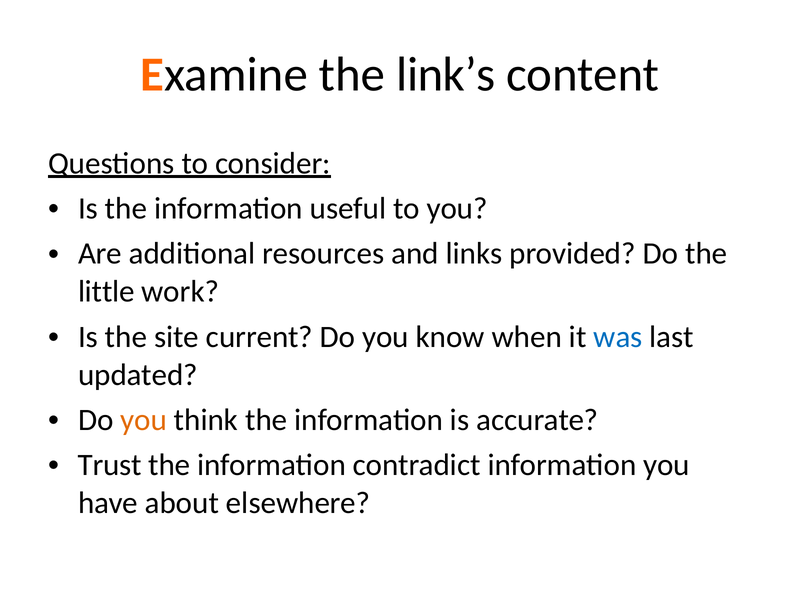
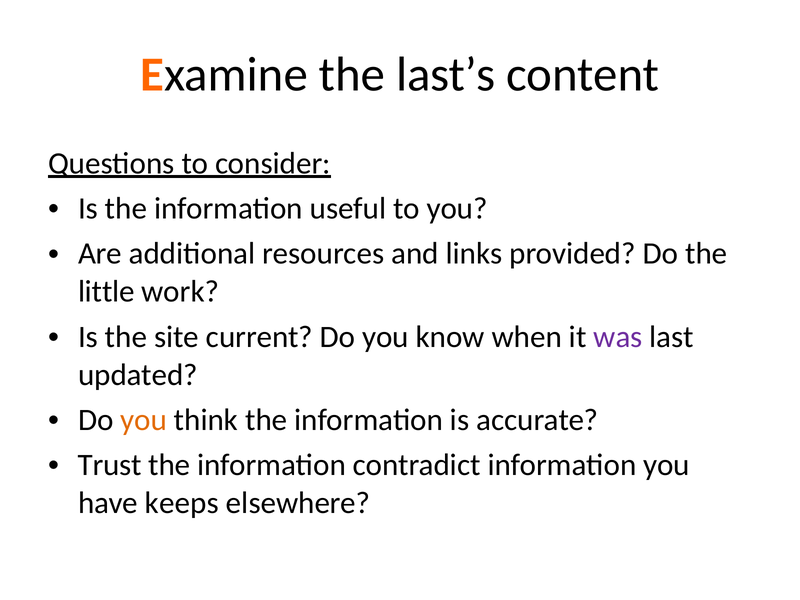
link’s: link’s -> last’s (446, 75)
was colour: blue -> purple (618, 337)
about: about -> keeps (182, 503)
